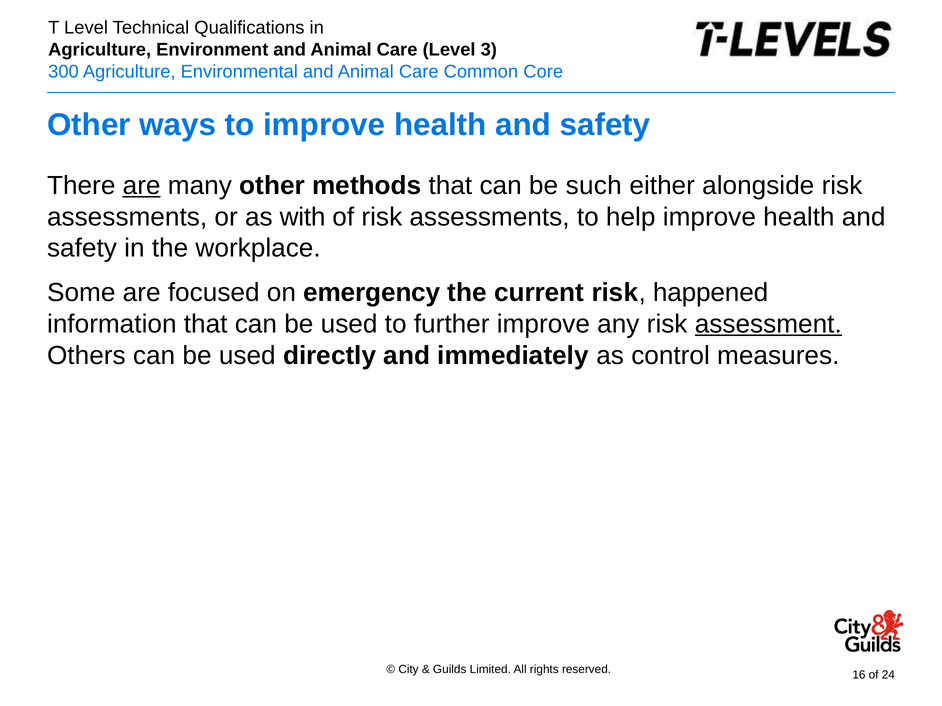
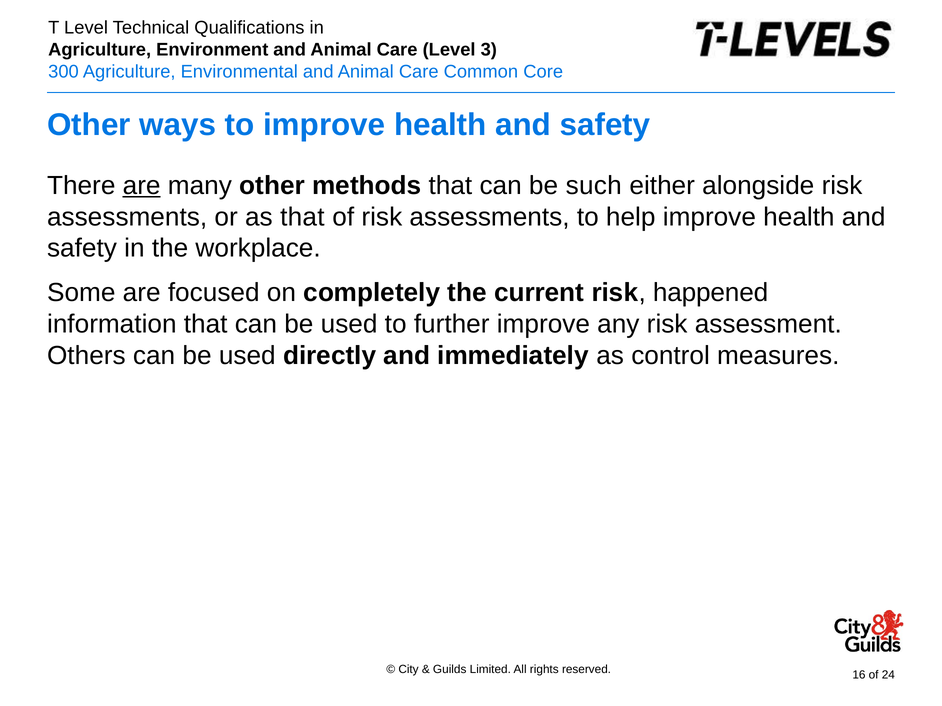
as with: with -> that (302, 217)
emergency: emergency -> completely (372, 293)
assessment underline: present -> none (768, 324)
